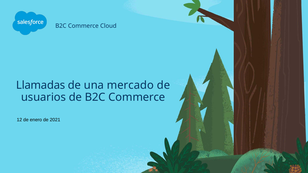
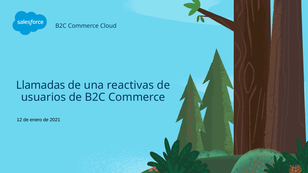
mercado: mercado -> reactivas (130, 85)
